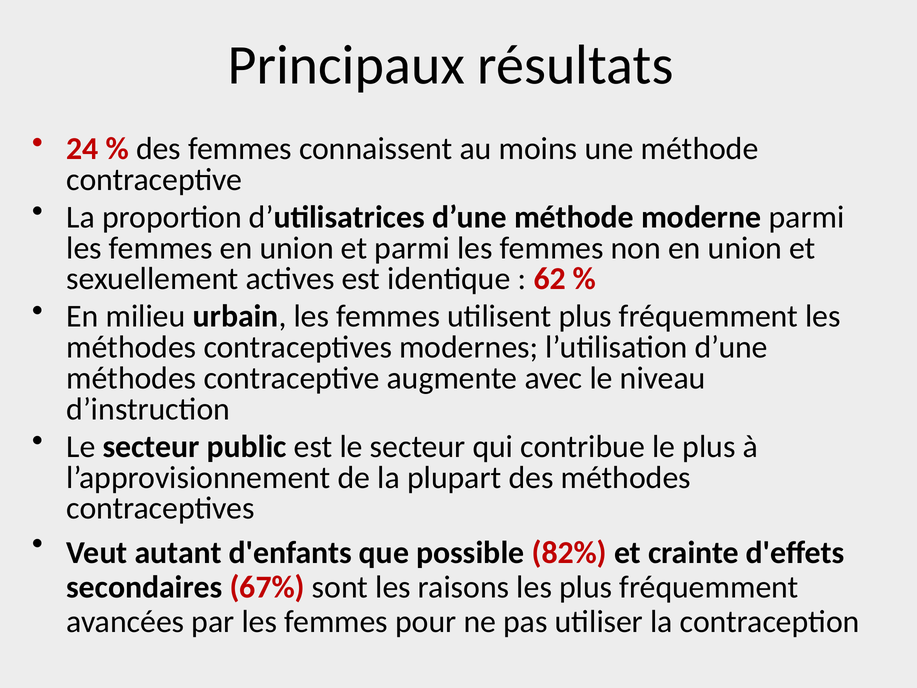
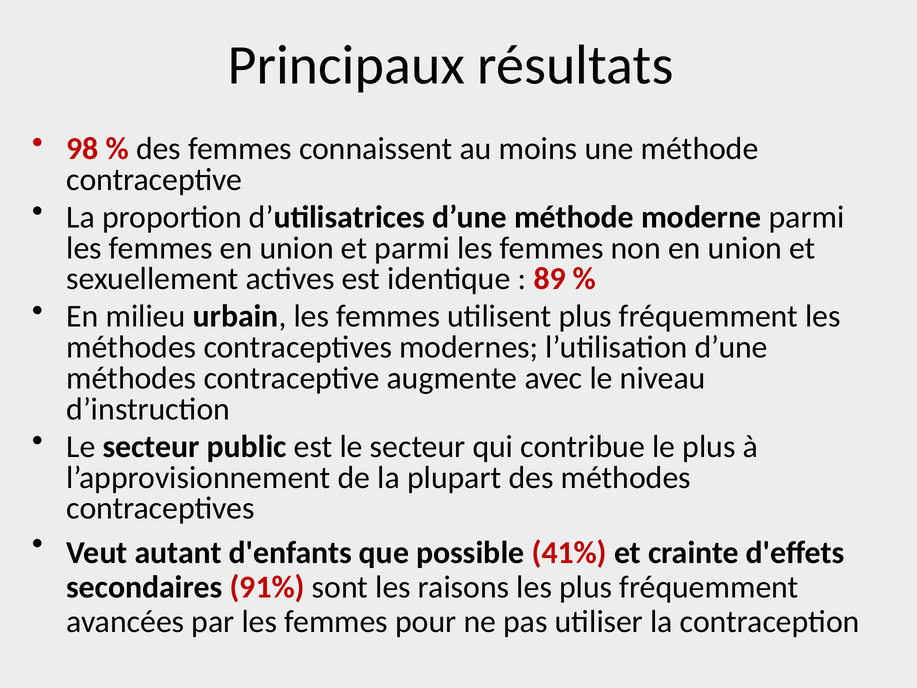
24: 24 -> 98 (82, 149)
62: 62 -> 89 (550, 279)
82%: 82% -> 41% (569, 553)
67%: 67% -> 91% (267, 587)
